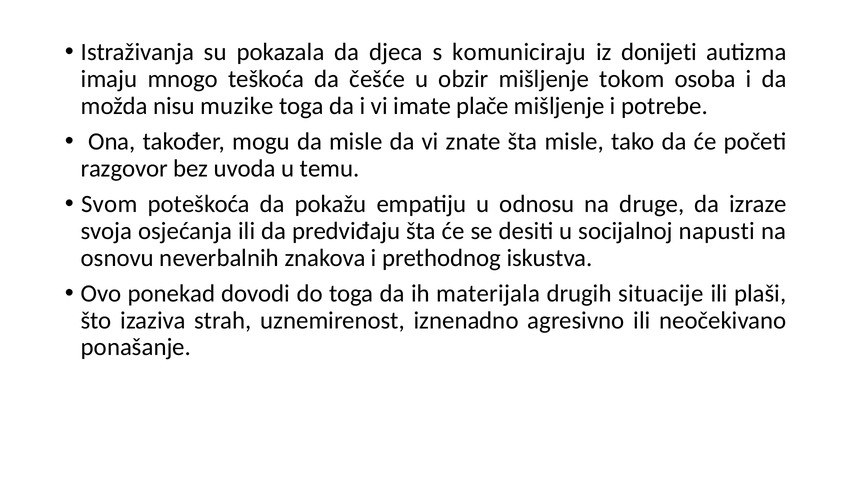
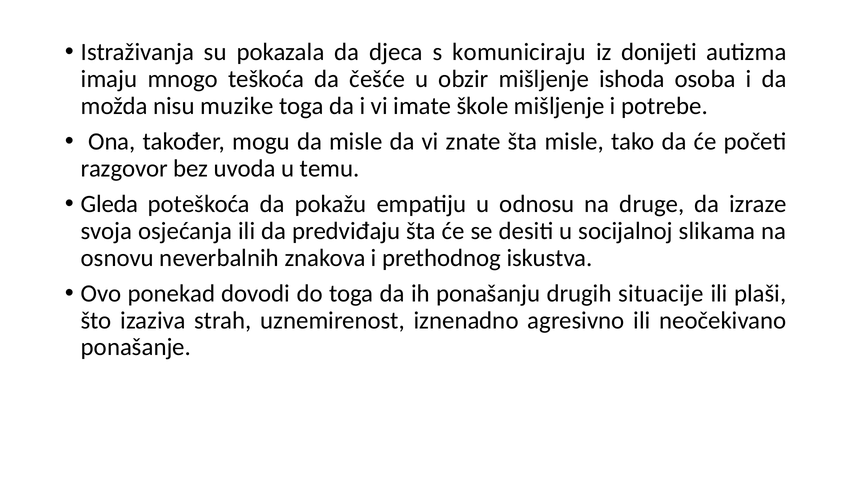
tokom: tokom -> ishoda (632, 79)
plače: plače -> škole (482, 106)
Svom: Svom -> Gleda (110, 204)
napusti: napusti -> slikama (717, 231)
materijala: materijala -> ponašanju (488, 294)
